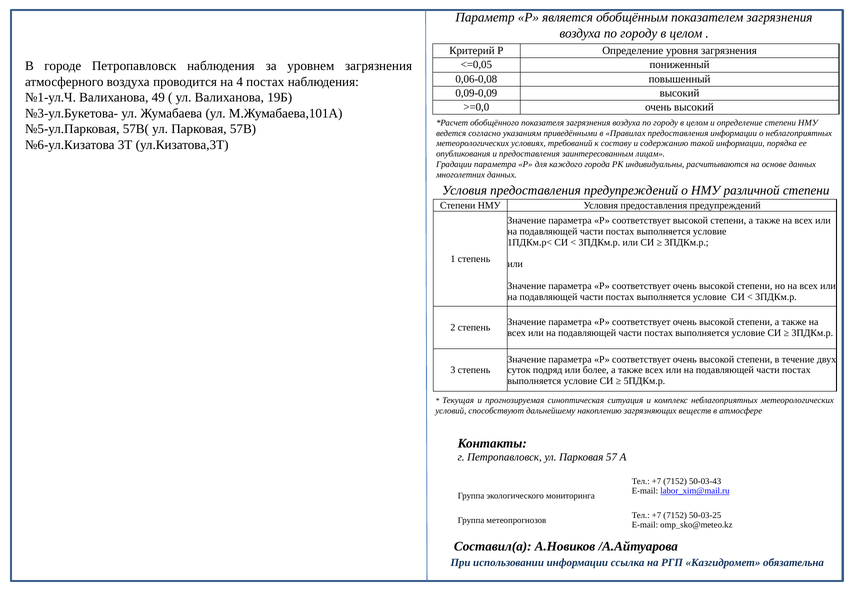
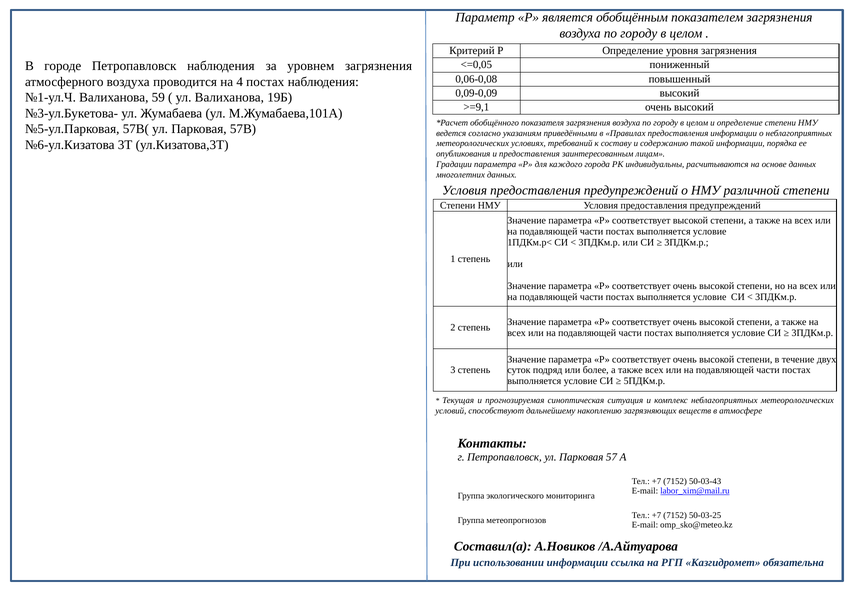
49: 49 -> 59 (158, 98)
>=0,0: >=0,0 -> >=9,1 (476, 107)
